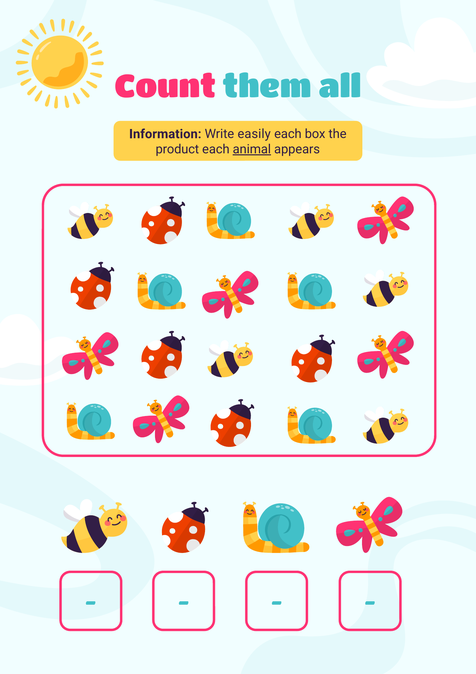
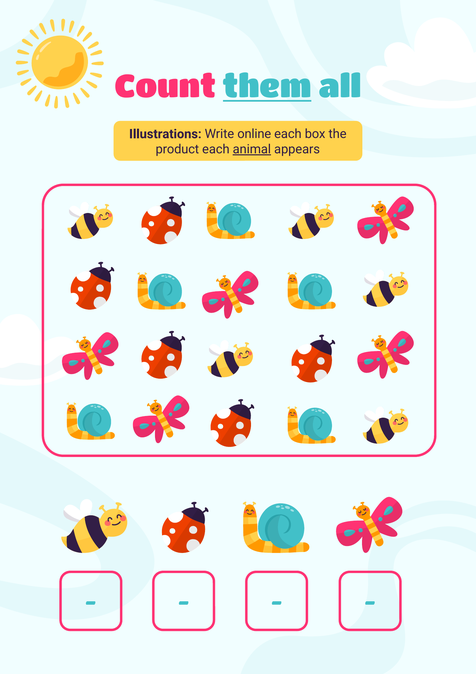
them underline: none -> present (267, 87)
Information: Information -> Illustrations (165, 134)
easily: easily -> online (254, 134)
